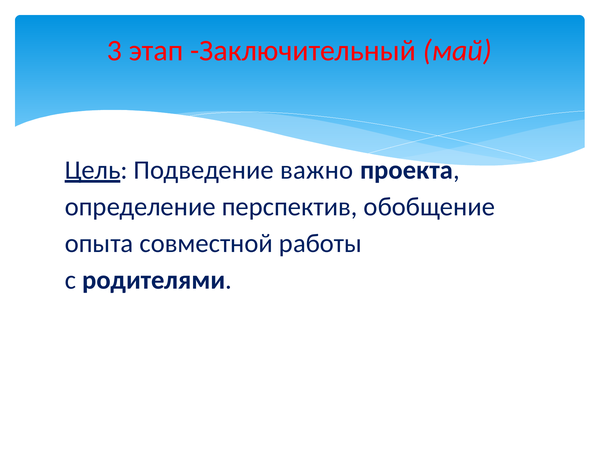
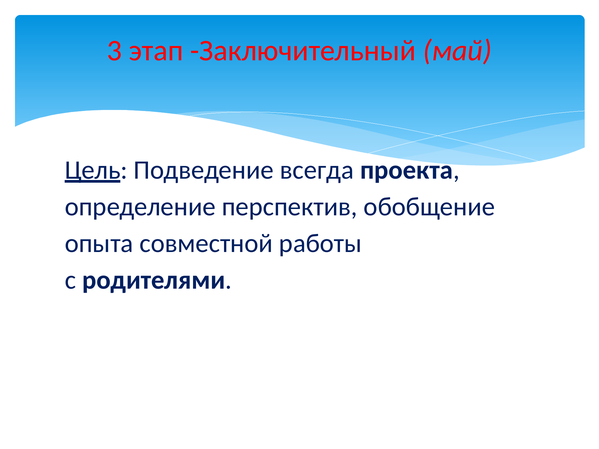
важно: важно -> всегда (317, 170)
